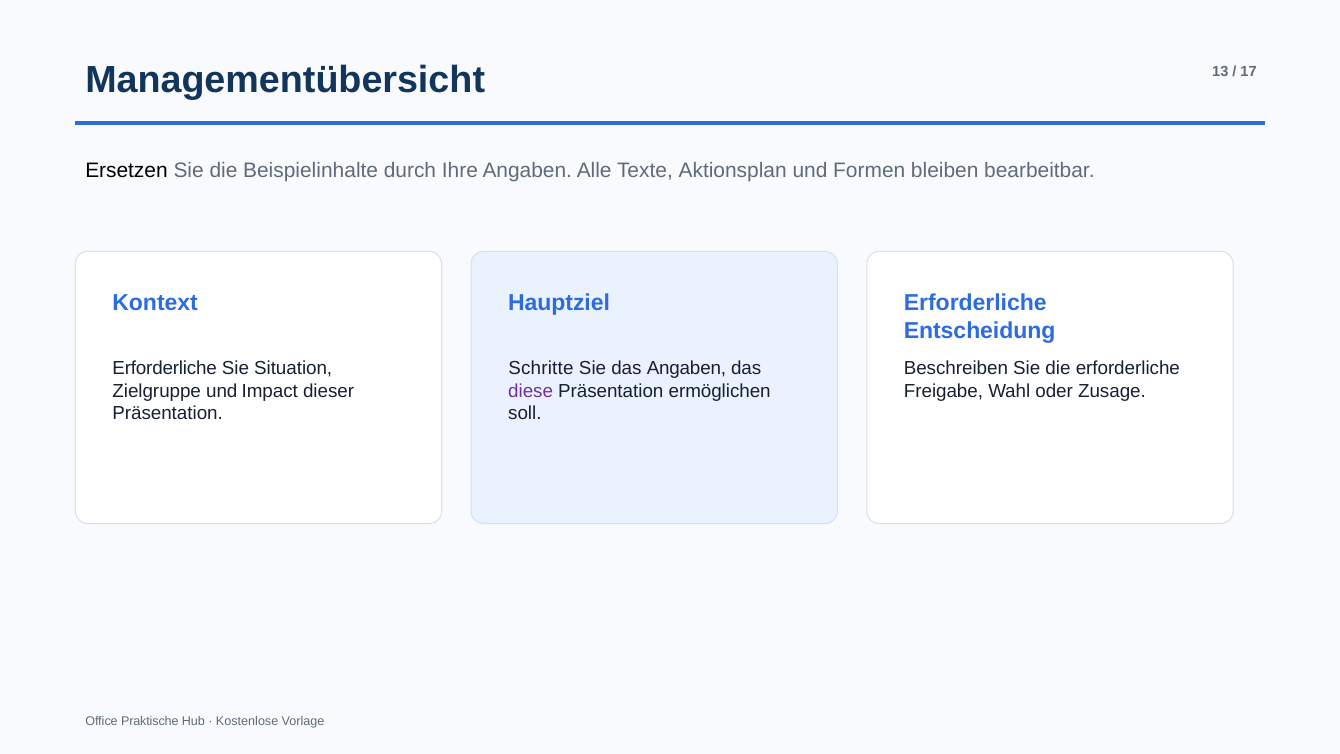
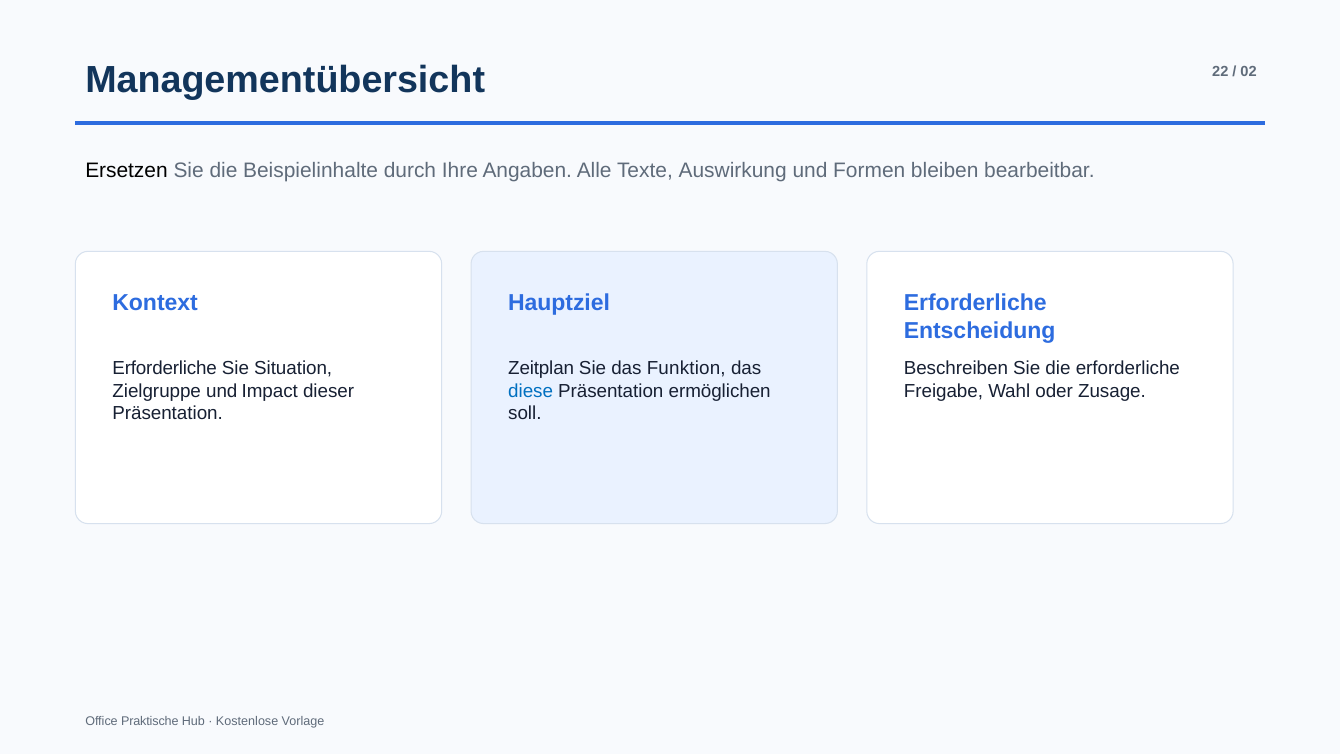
13: 13 -> 22 (1220, 71)
17: 17 -> 02 (1249, 71)
Aktionsplan: Aktionsplan -> Auswirkung (733, 171)
Schritte: Schritte -> Zeitplan (541, 368)
das Angaben: Angaben -> Funktion (686, 368)
diese colour: purple -> blue (531, 391)
